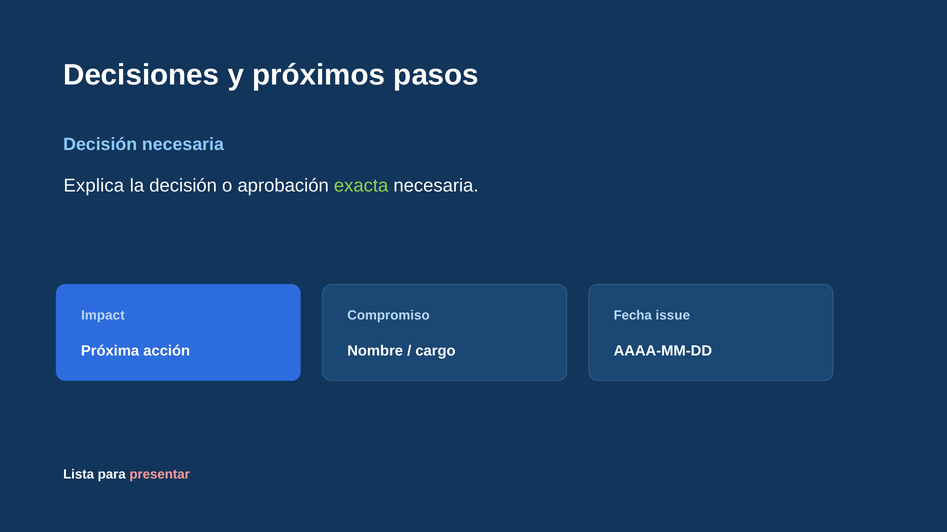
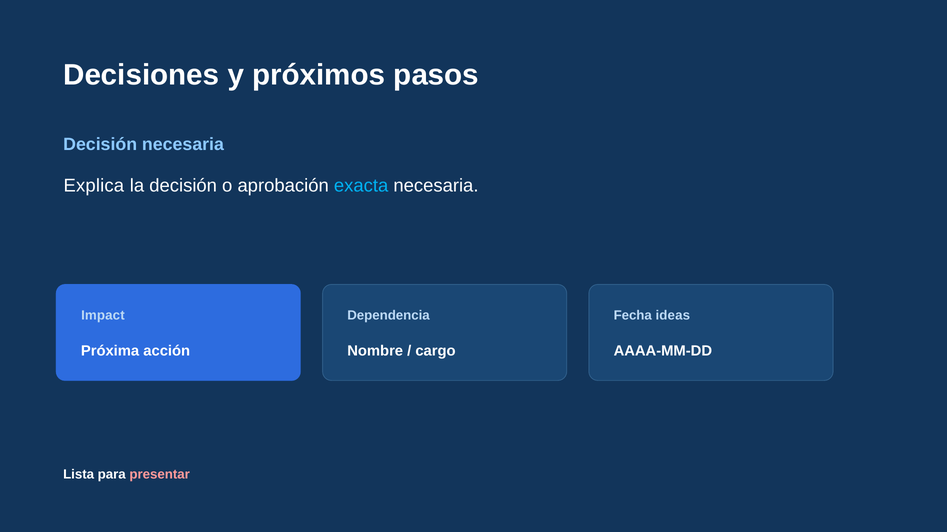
exacta colour: light green -> light blue (361, 186)
Compromiso: Compromiso -> Dependencia (389, 316)
issue: issue -> ideas (673, 316)
